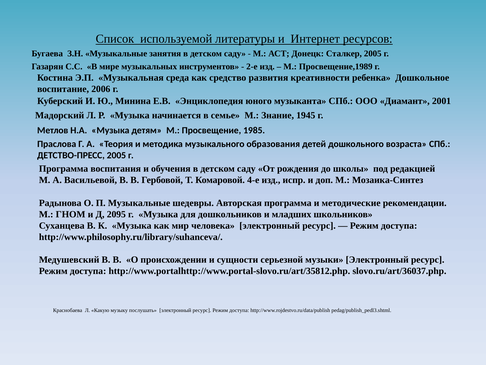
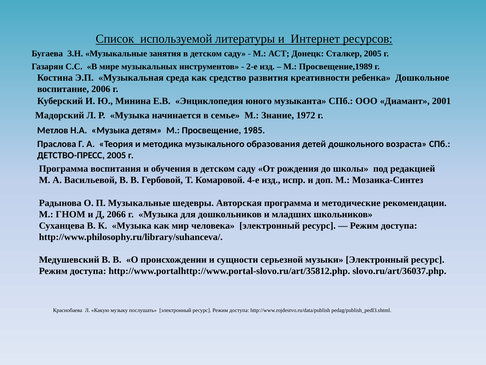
1945: 1945 -> 1972 (306, 115)
2095: 2095 -> 2066 (116, 214)
